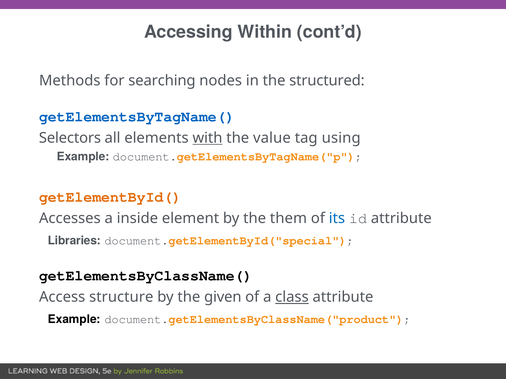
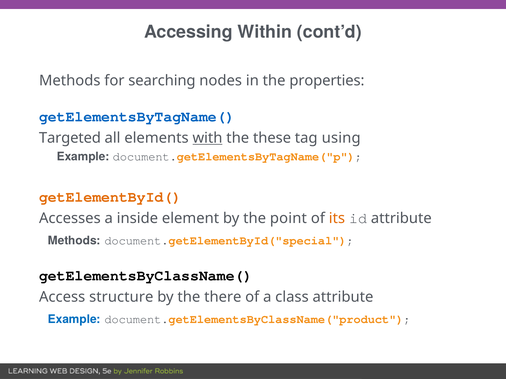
structured: structured -> properties (327, 81)
Selectors: Selectors -> Targeted (70, 138)
value: value -> these (272, 138)
them: them -> point (288, 219)
its colour: blue -> orange (337, 219)
Libraries: Libraries -> Methods (74, 241)
given: given -> there (223, 297)
class underline: present -> none (292, 297)
Example colour: black -> blue (74, 320)
